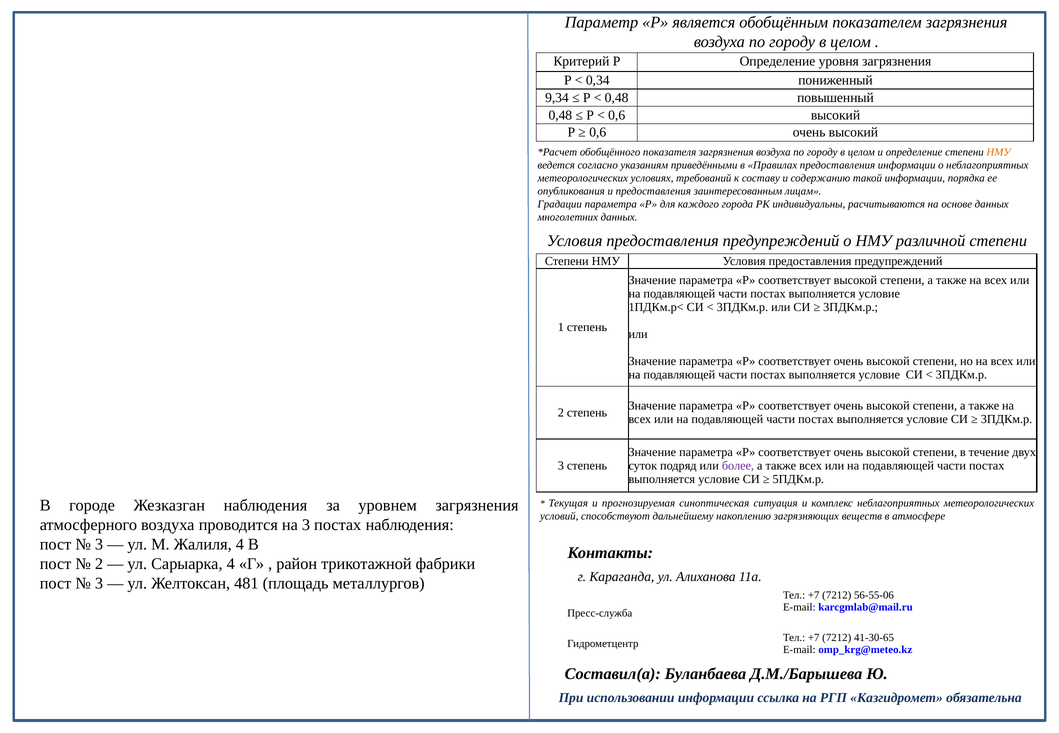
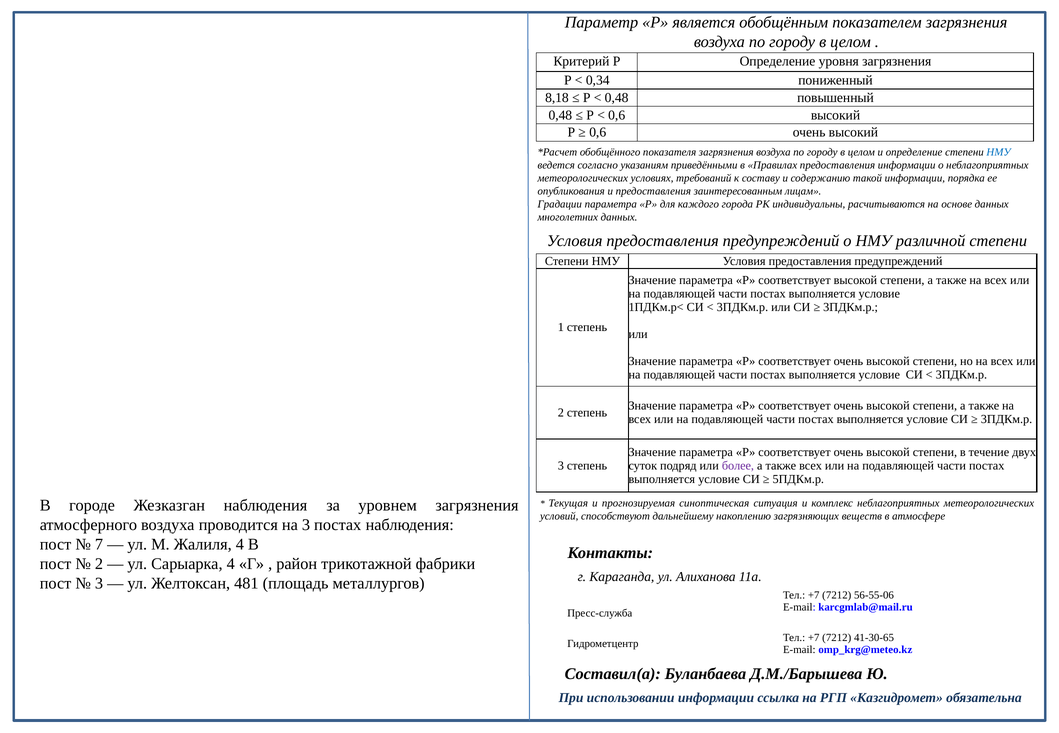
9,34: 9,34 -> 8,18 (557, 98)
НМУ colour: orange -> blue (999, 152)
3: 3 -> 7 (99, 545)
